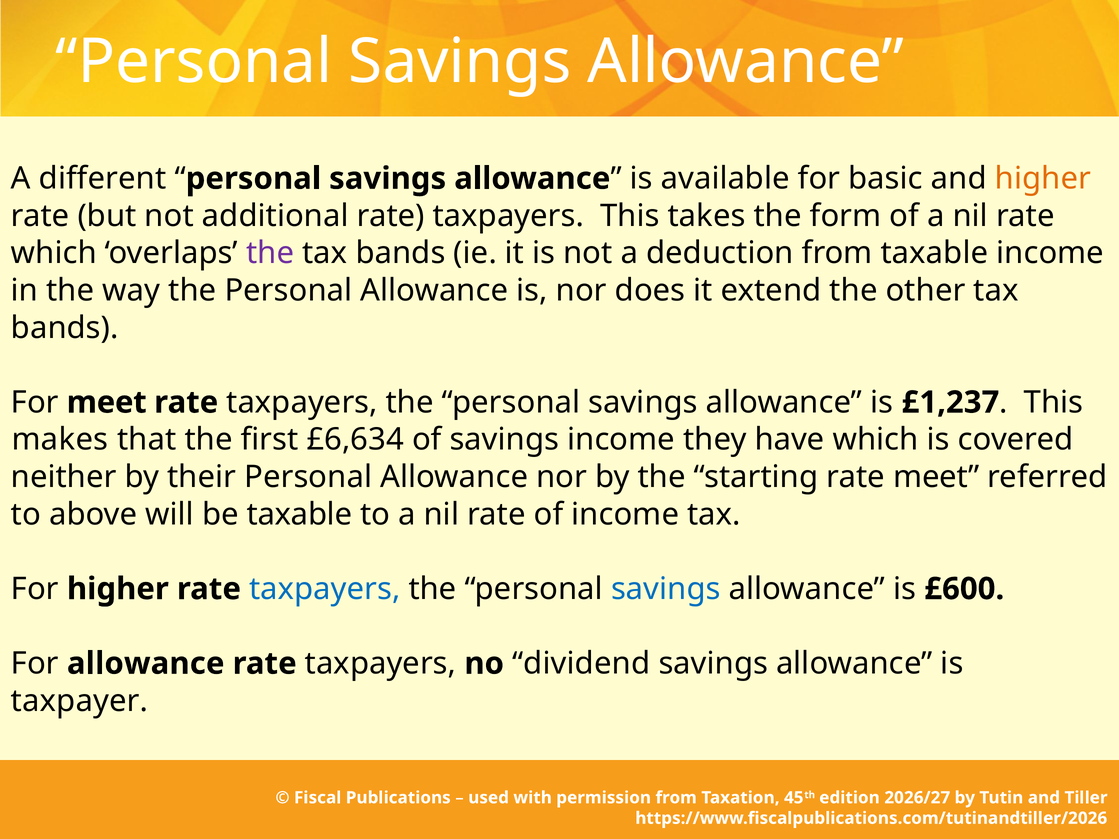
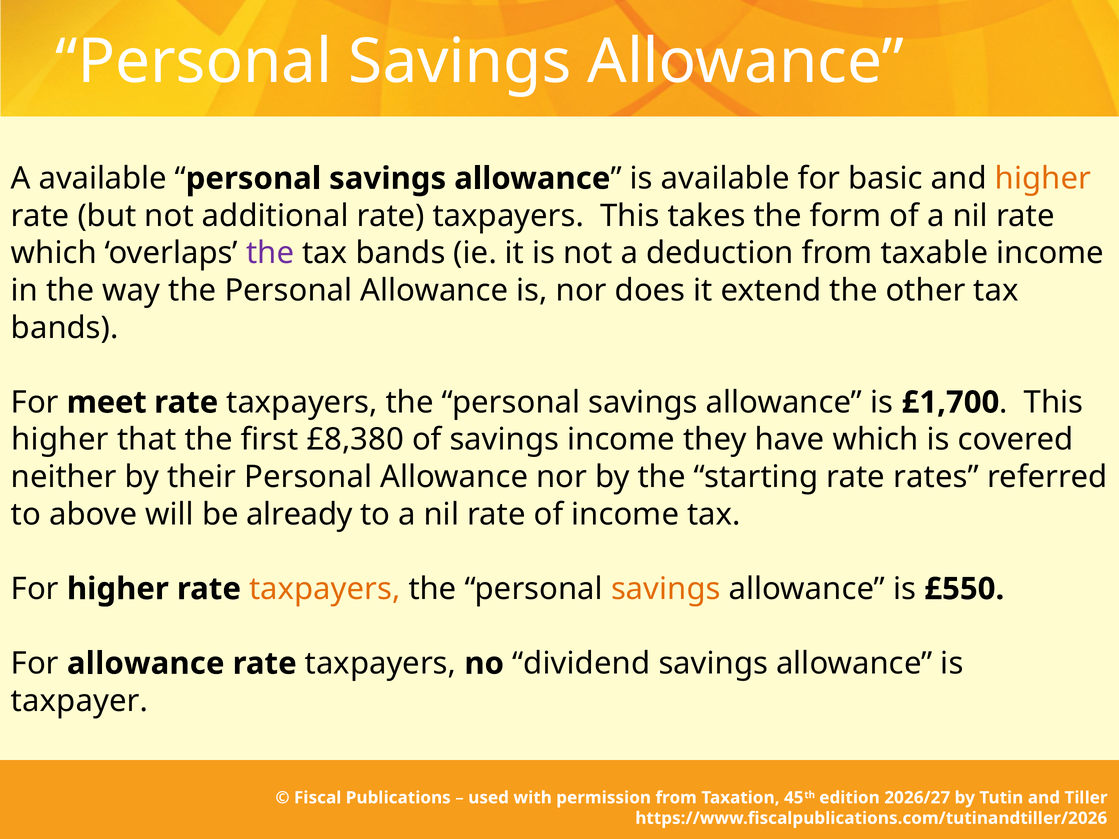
A different: different -> available (103, 179)
£1,237: £1,237 -> £1,700 (950, 402)
makes: makes -> higher (60, 440)
£6,634: £6,634 -> £8,380 (355, 440)
rate meet: meet -> rates (936, 477)
be taxable: taxable -> already (300, 514)
taxpayers colour: blue -> orange (325, 589)
savings colour: blue -> orange (666, 589)
£600: £600 -> £550 (964, 589)
